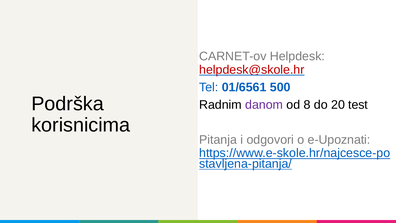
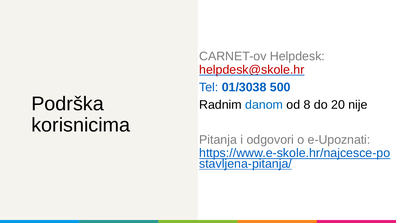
01/6561: 01/6561 -> 01/3038 (244, 87)
danom colour: purple -> blue (264, 105)
test: test -> nije (358, 105)
